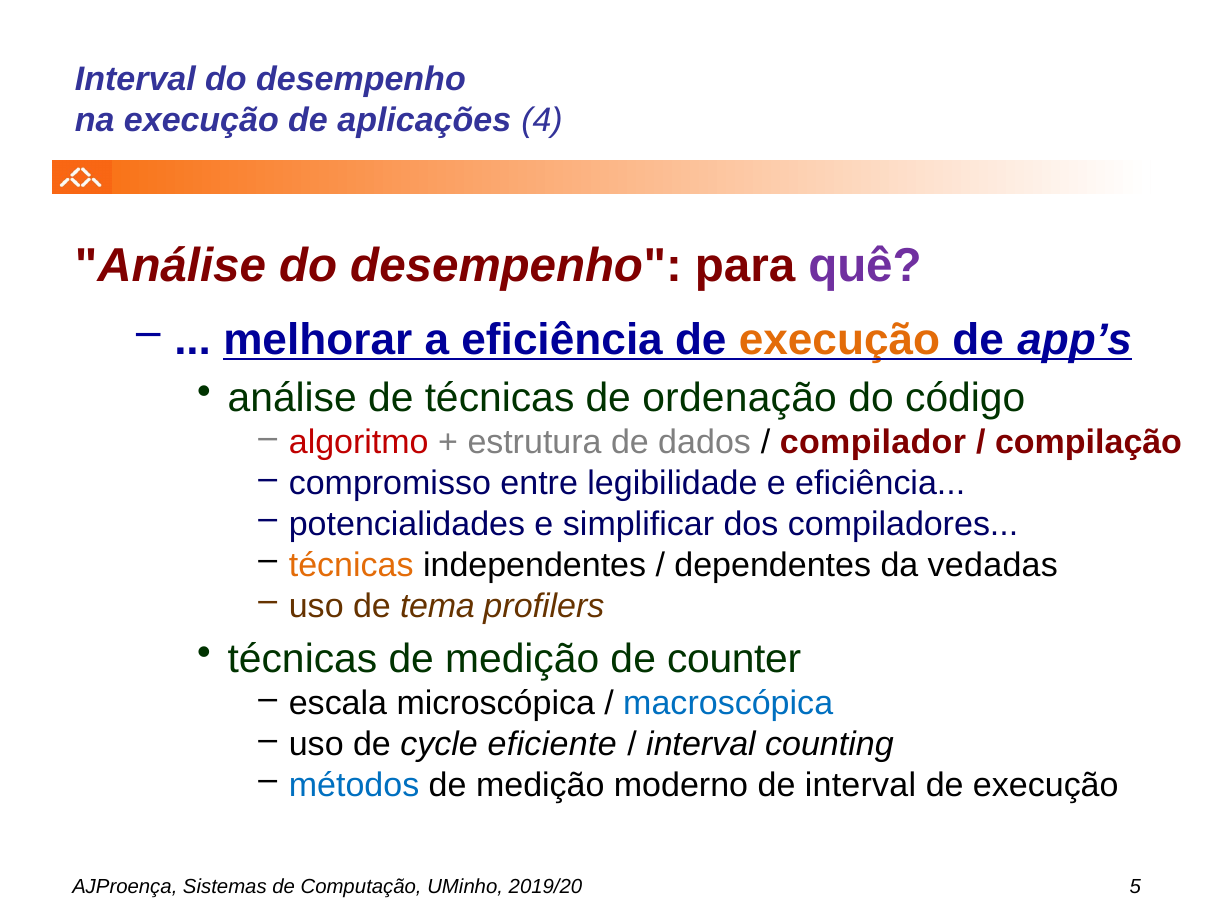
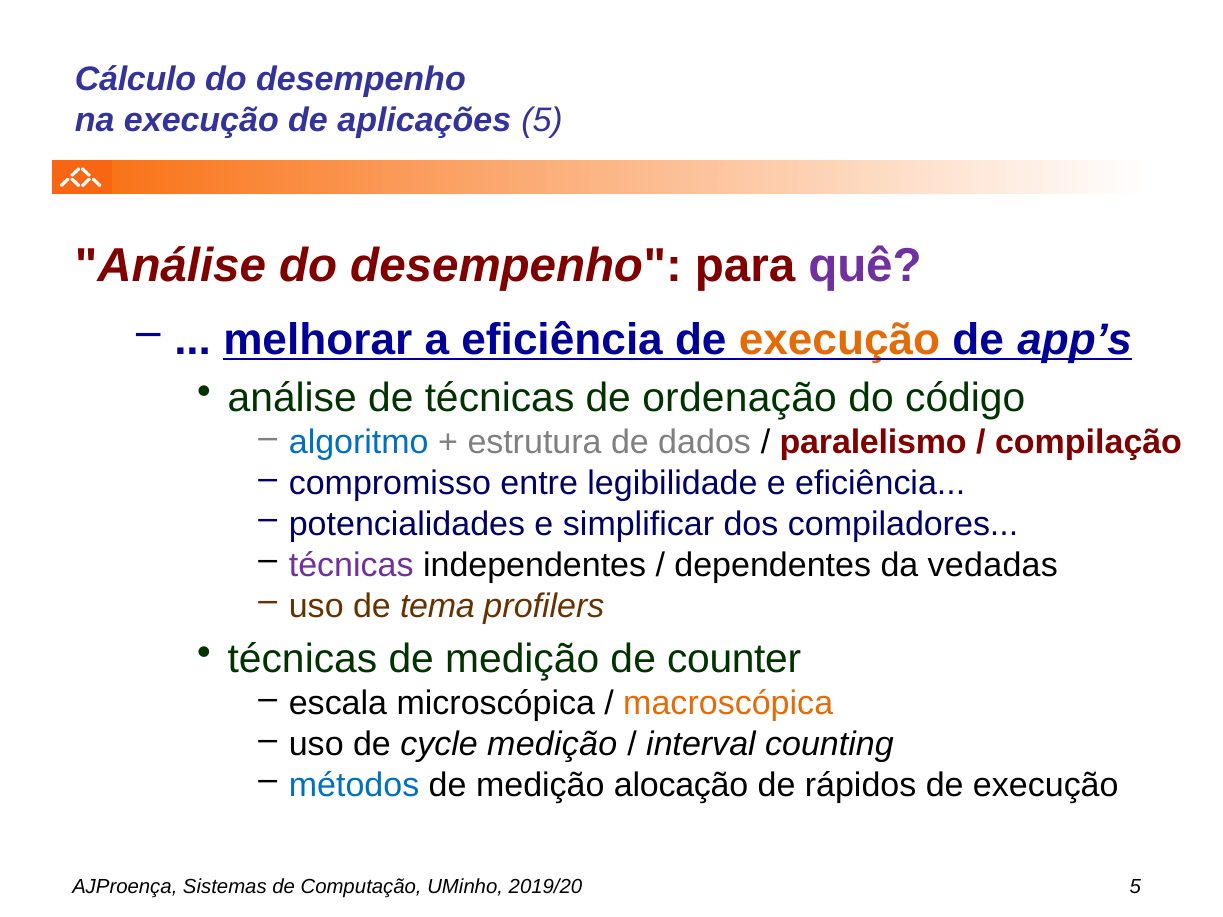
Interval: Interval -> Cálculo (135, 79)
aplicações 4: 4 -> 5 (542, 120)
algoritmo colour: red -> blue (359, 443)
compilador: compilador -> paralelismo (873, 443)
técnicas colour: orange -> purple (351, 565)
macroscópica colour: blue -> orange (728, 704)
cycle eficiente: eficiente -> medição (552, 745)
moderno: moderno -> alocação (681, 785)
de interval: interval -> rápidos (861, 785)
